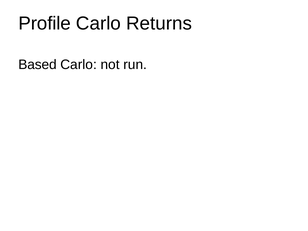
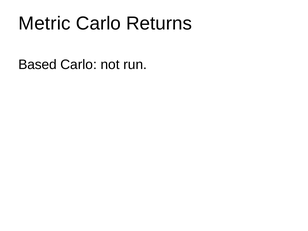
Profile: Profile -> Metric (44, 23)
